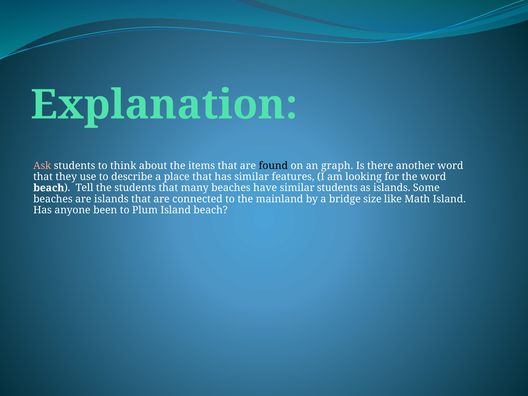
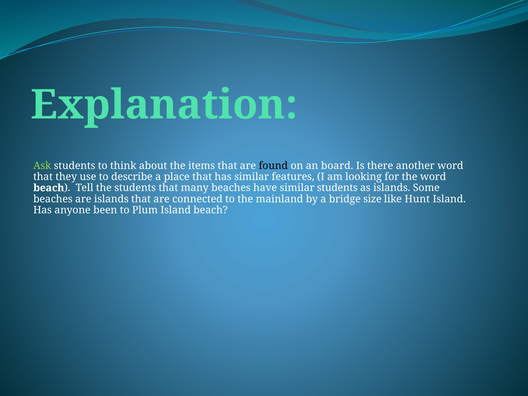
Ask colour: pink -> light green (42, 166)
graph: graph -> board (337, 166)
Math: Math -> Hunt (417, 199)
